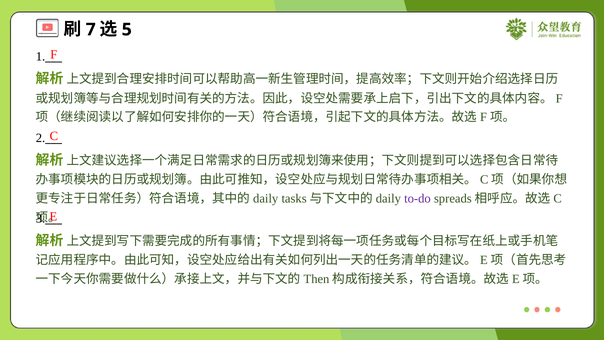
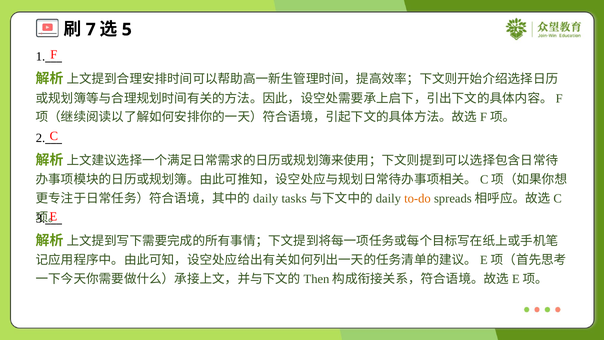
to-do colour: purple -> orange (417, 198)
